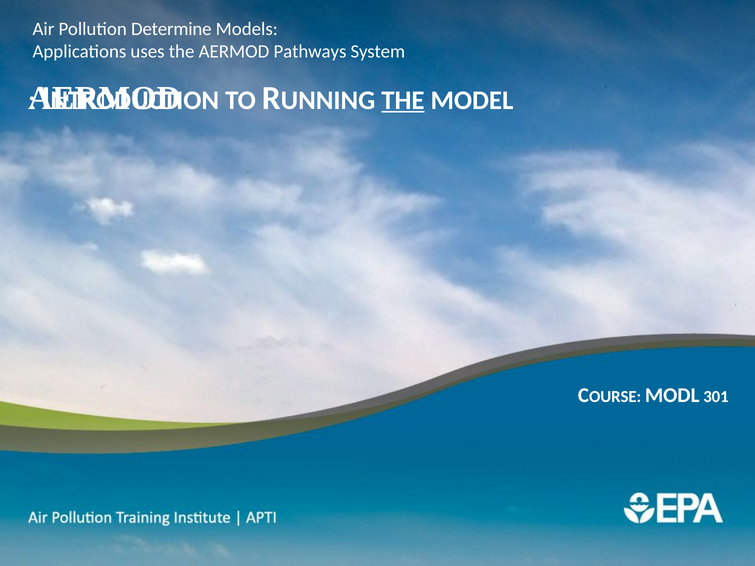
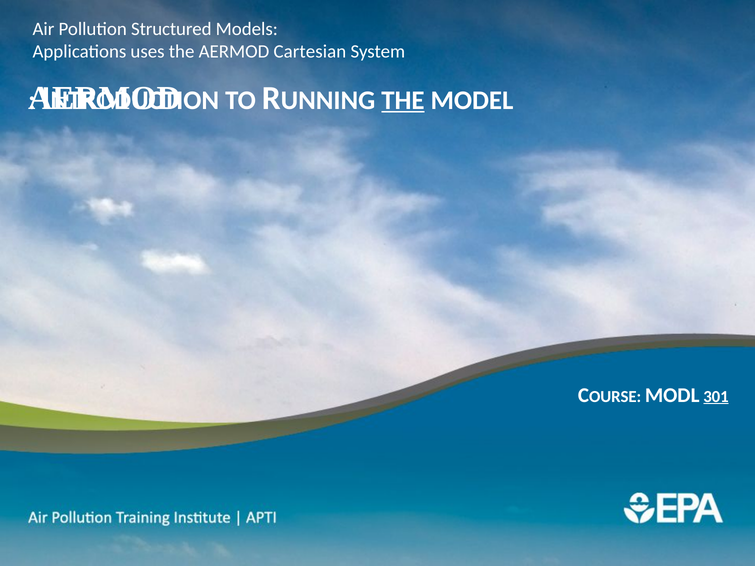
Determine: Determine -> Structured (171, 29)
Pathways: Pathways -> Cartesian (310, 52)
301 underline: none -> present (716, 397)
